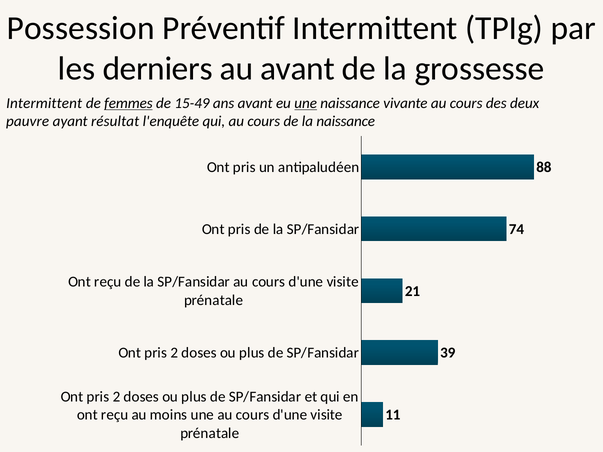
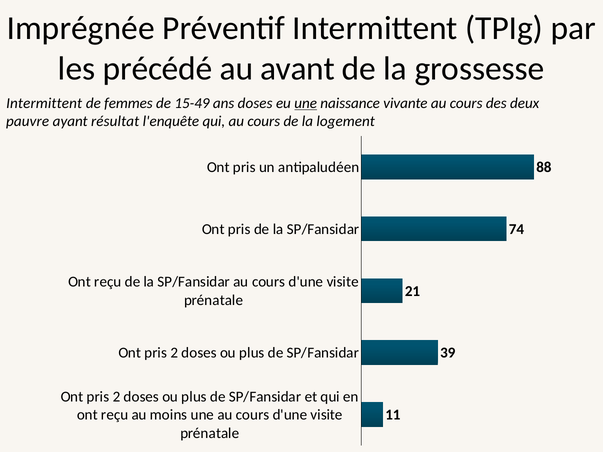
Possession: Possession -> Imprégnée (81, 28)
derniers: derniers -> précédé (158, 69)
femmes underline: present -> none (128, 103)
ans avant: avant -> doses (255, 103)
la naissance: naissance -> logement (346, 121)
